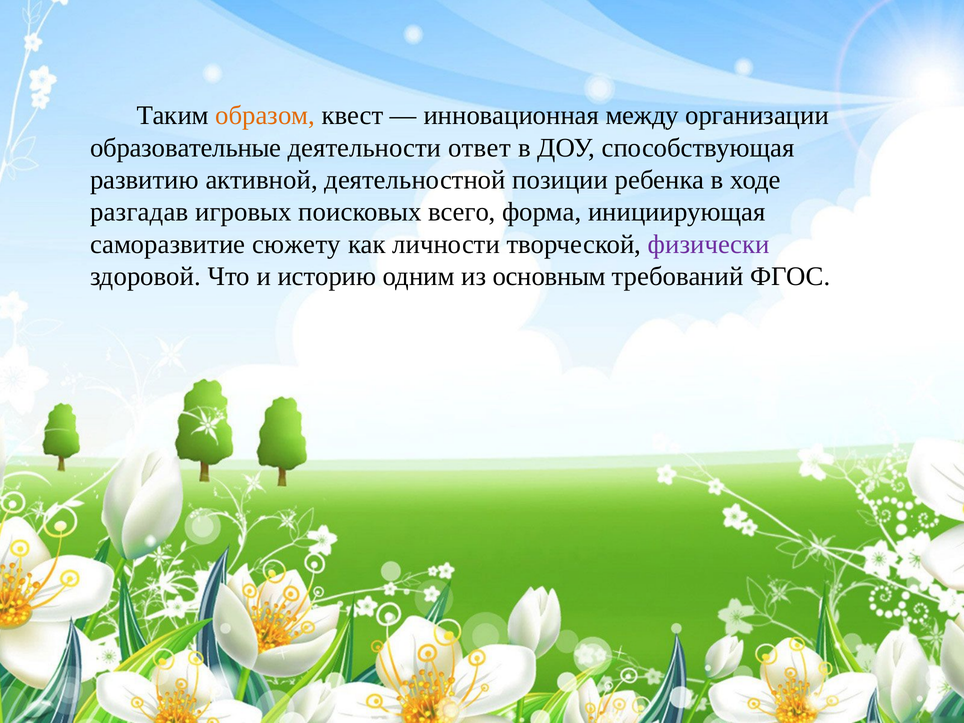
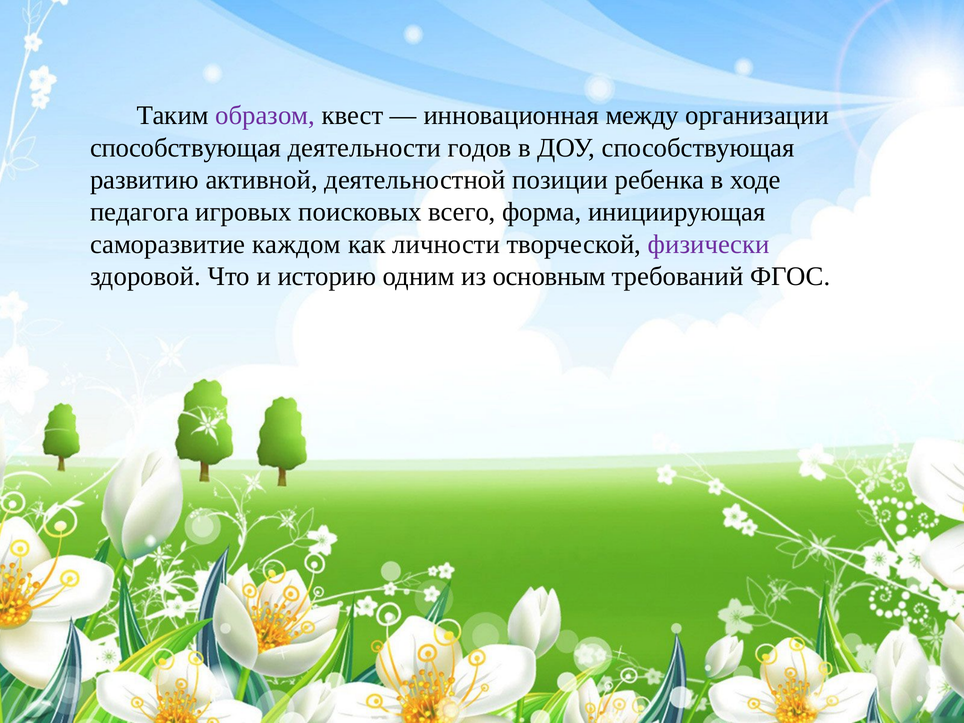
образом colour: orange -> purple (265, 116)
образовательные: образовательные -> способствующая (186, 148)
ответ: ответ -> годов (480, 148)
разгадав: разгадав -> педагога (139, 212)
сюжету: сюжету -> каждом (297, 244)
